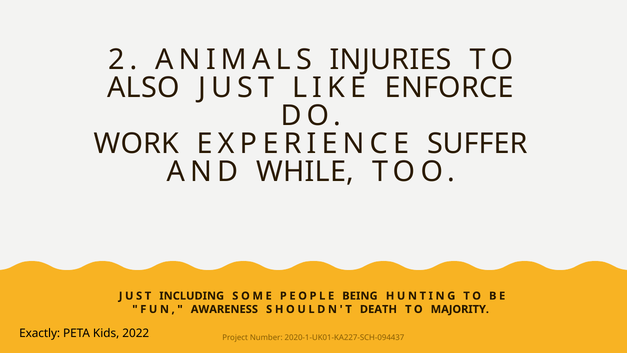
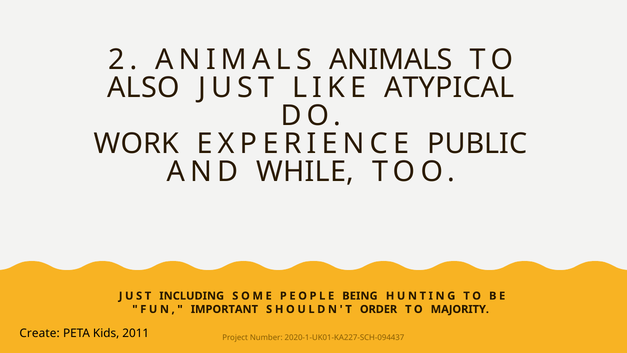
ANIMALS INJURIES: INJURIES -> ANIMALS (391, 60)
ENFORCE: ENFORCE -> ATYPICAL (449, 88)
SUFFER: SUFFER -> PUBLIC (477, 143)
AWARENESS: AWARENESS -> IMPORTANT (224, 309)
DEATH: DEATH -> ORDER (379, 309)
Exactly: Exactly -> Create (40, 333)
2022: 2022 -> 2011 (136, 333)
